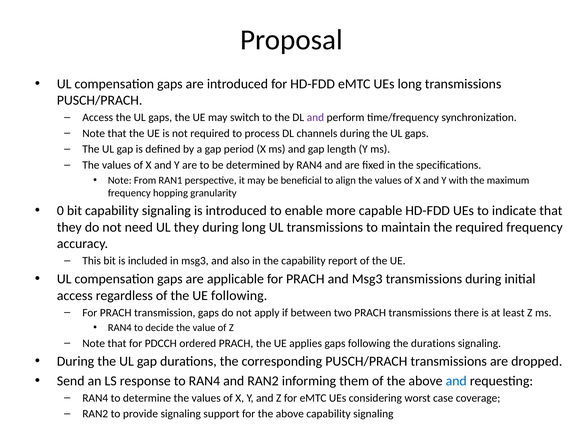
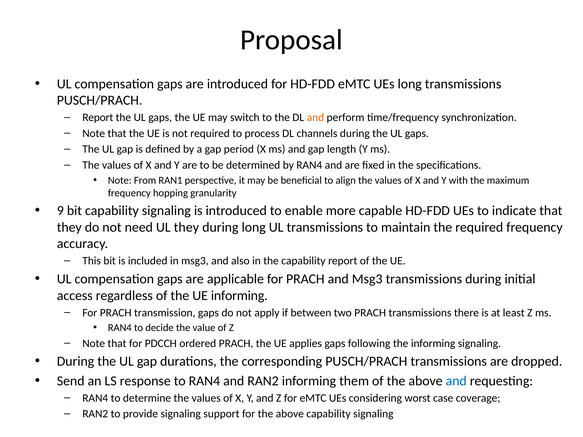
Access: Access -> Report (98, 118)
and colour: purple -> orange (315, 118)
0: 0 -> 9 (60, 211)
UE following: following -> informing (239, 296)
the durations: durations -> informing (433, 343)
